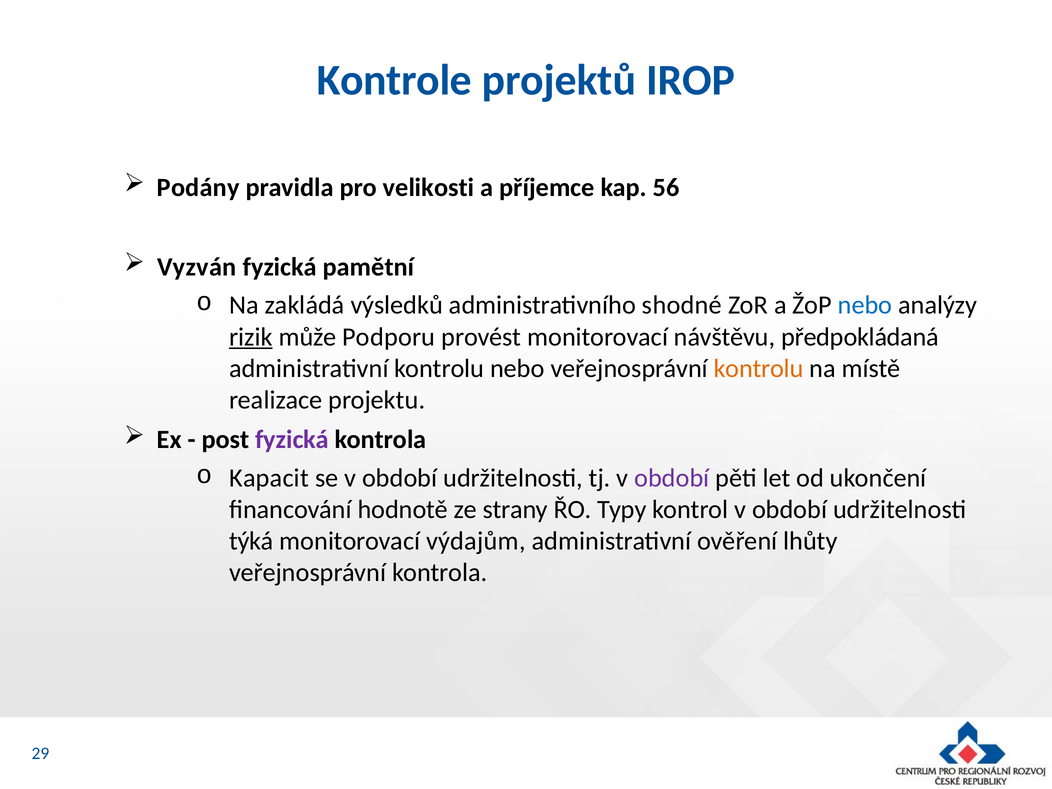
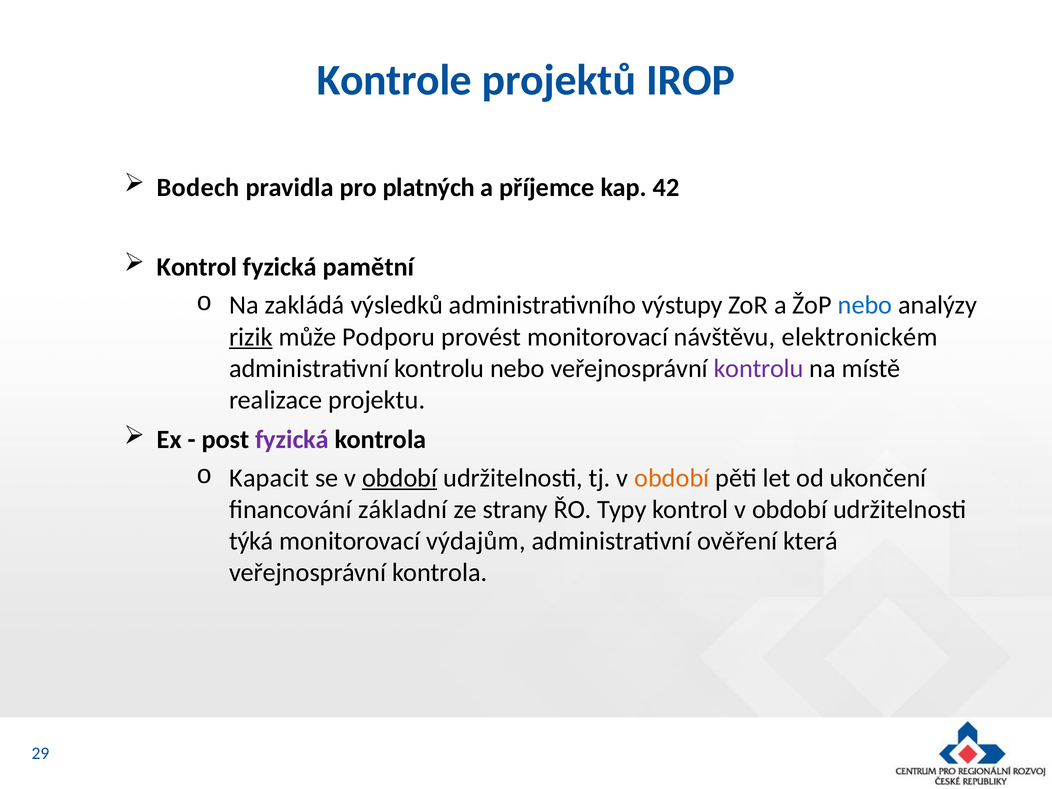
Podány: Podány -> Bodech (198, 187)
velikosti: velikosti -> platných (429, 187)
56: 56 -> 42 (666, 187)
Vyzván: Vyzván -> Kontrol (197, 267)
shodné: shodné -> výstupy (682, 305)
předpokládaná: předpokládaná -> elektronickém (860, 337)
kontrolu colour: orange -> purple (759, 368)
období underline: none -> present (400, 478)
období colour: purple -> orange (672, 478)
hodnotě: hodnotě -> základní (403, 510)
lhůty: lhůty -> která (811, 541)
